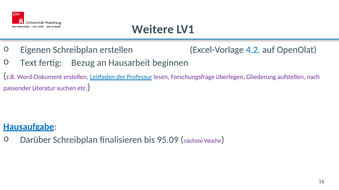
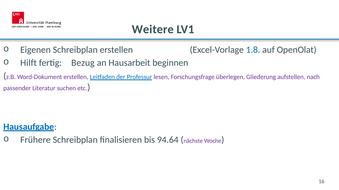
4.2: 4.2 -> 1.8 (253, 50)
Text: Text -> Hilft (29, 63)
Darüber: Darüber -> Frühere (35, 140)
95.09: 95.09 -> 94.64 (168, 140)
